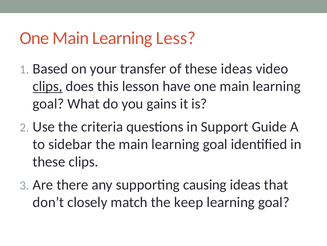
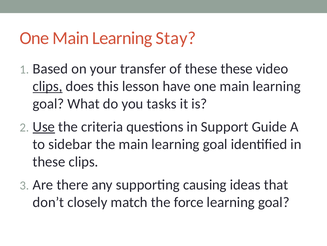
Less: Less -> Stay (176, 38)
these ideas: ideas -> these (237, 69)
gains: gains -> tasks (162, 103)
Use underline: none -> present (44, 126)
keep: keep -> force (189, 202)
